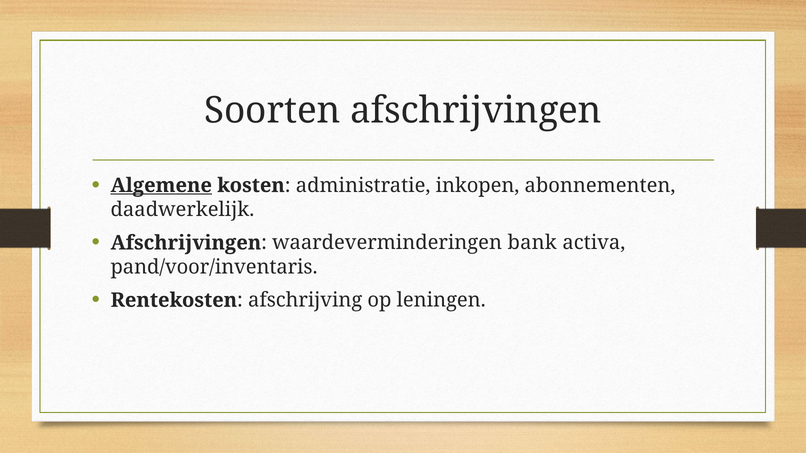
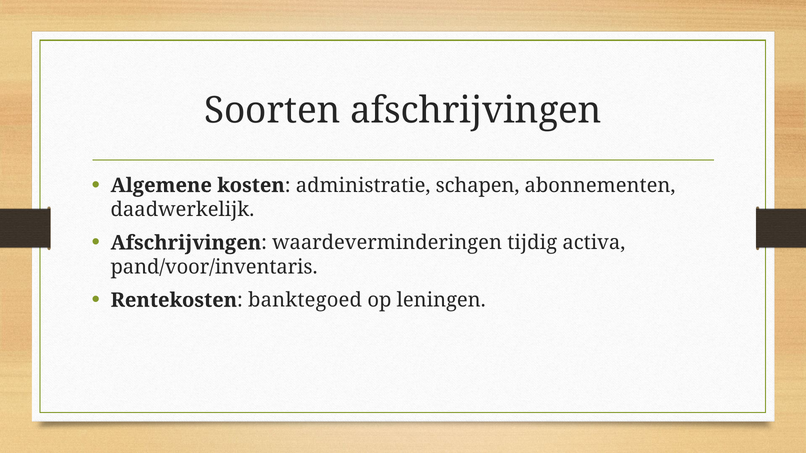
Algemene underline: present -> none (161, 186)
inkopen: inkopen -> schapen (478, 186)
bank: bank -> tijdig (532, 243)
afschrijving: afschrijving -> banktegoed (305, 300)
